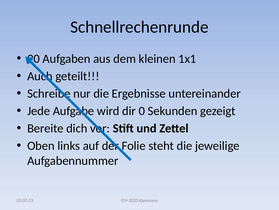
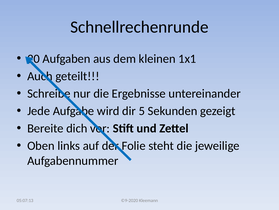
0: 0 -> 5 (142, 111)
